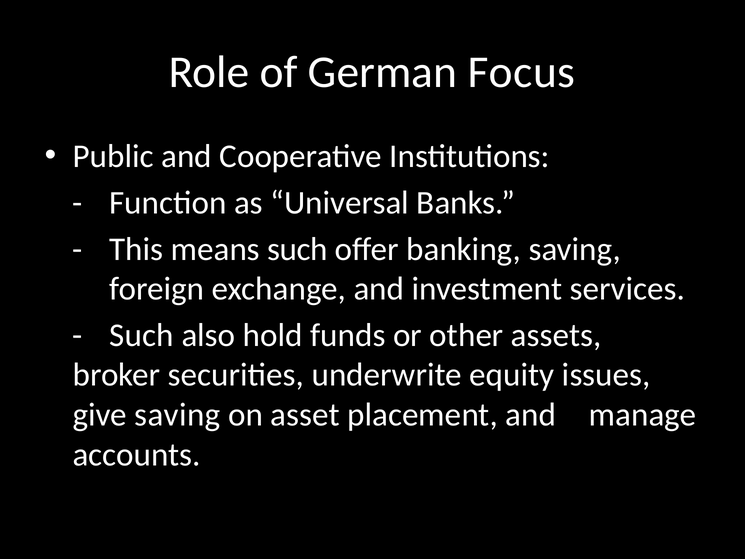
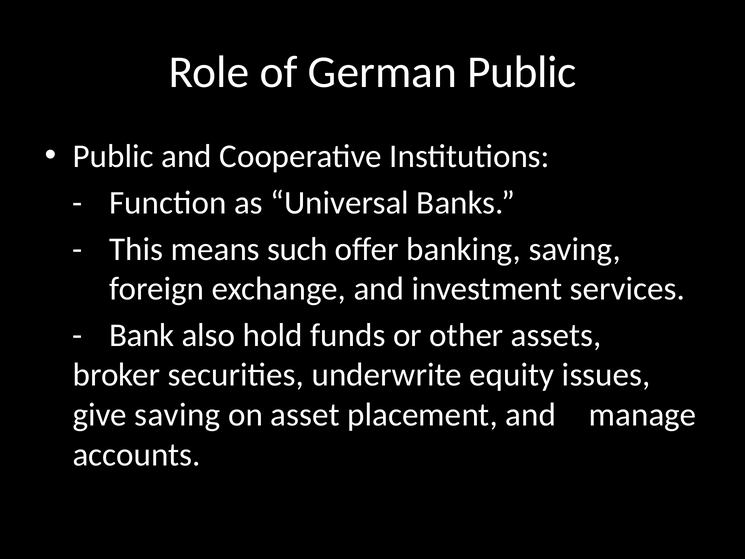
German Focus: Focus -> Public (522, 72)
Such: Such -> Bank (142, 335)
